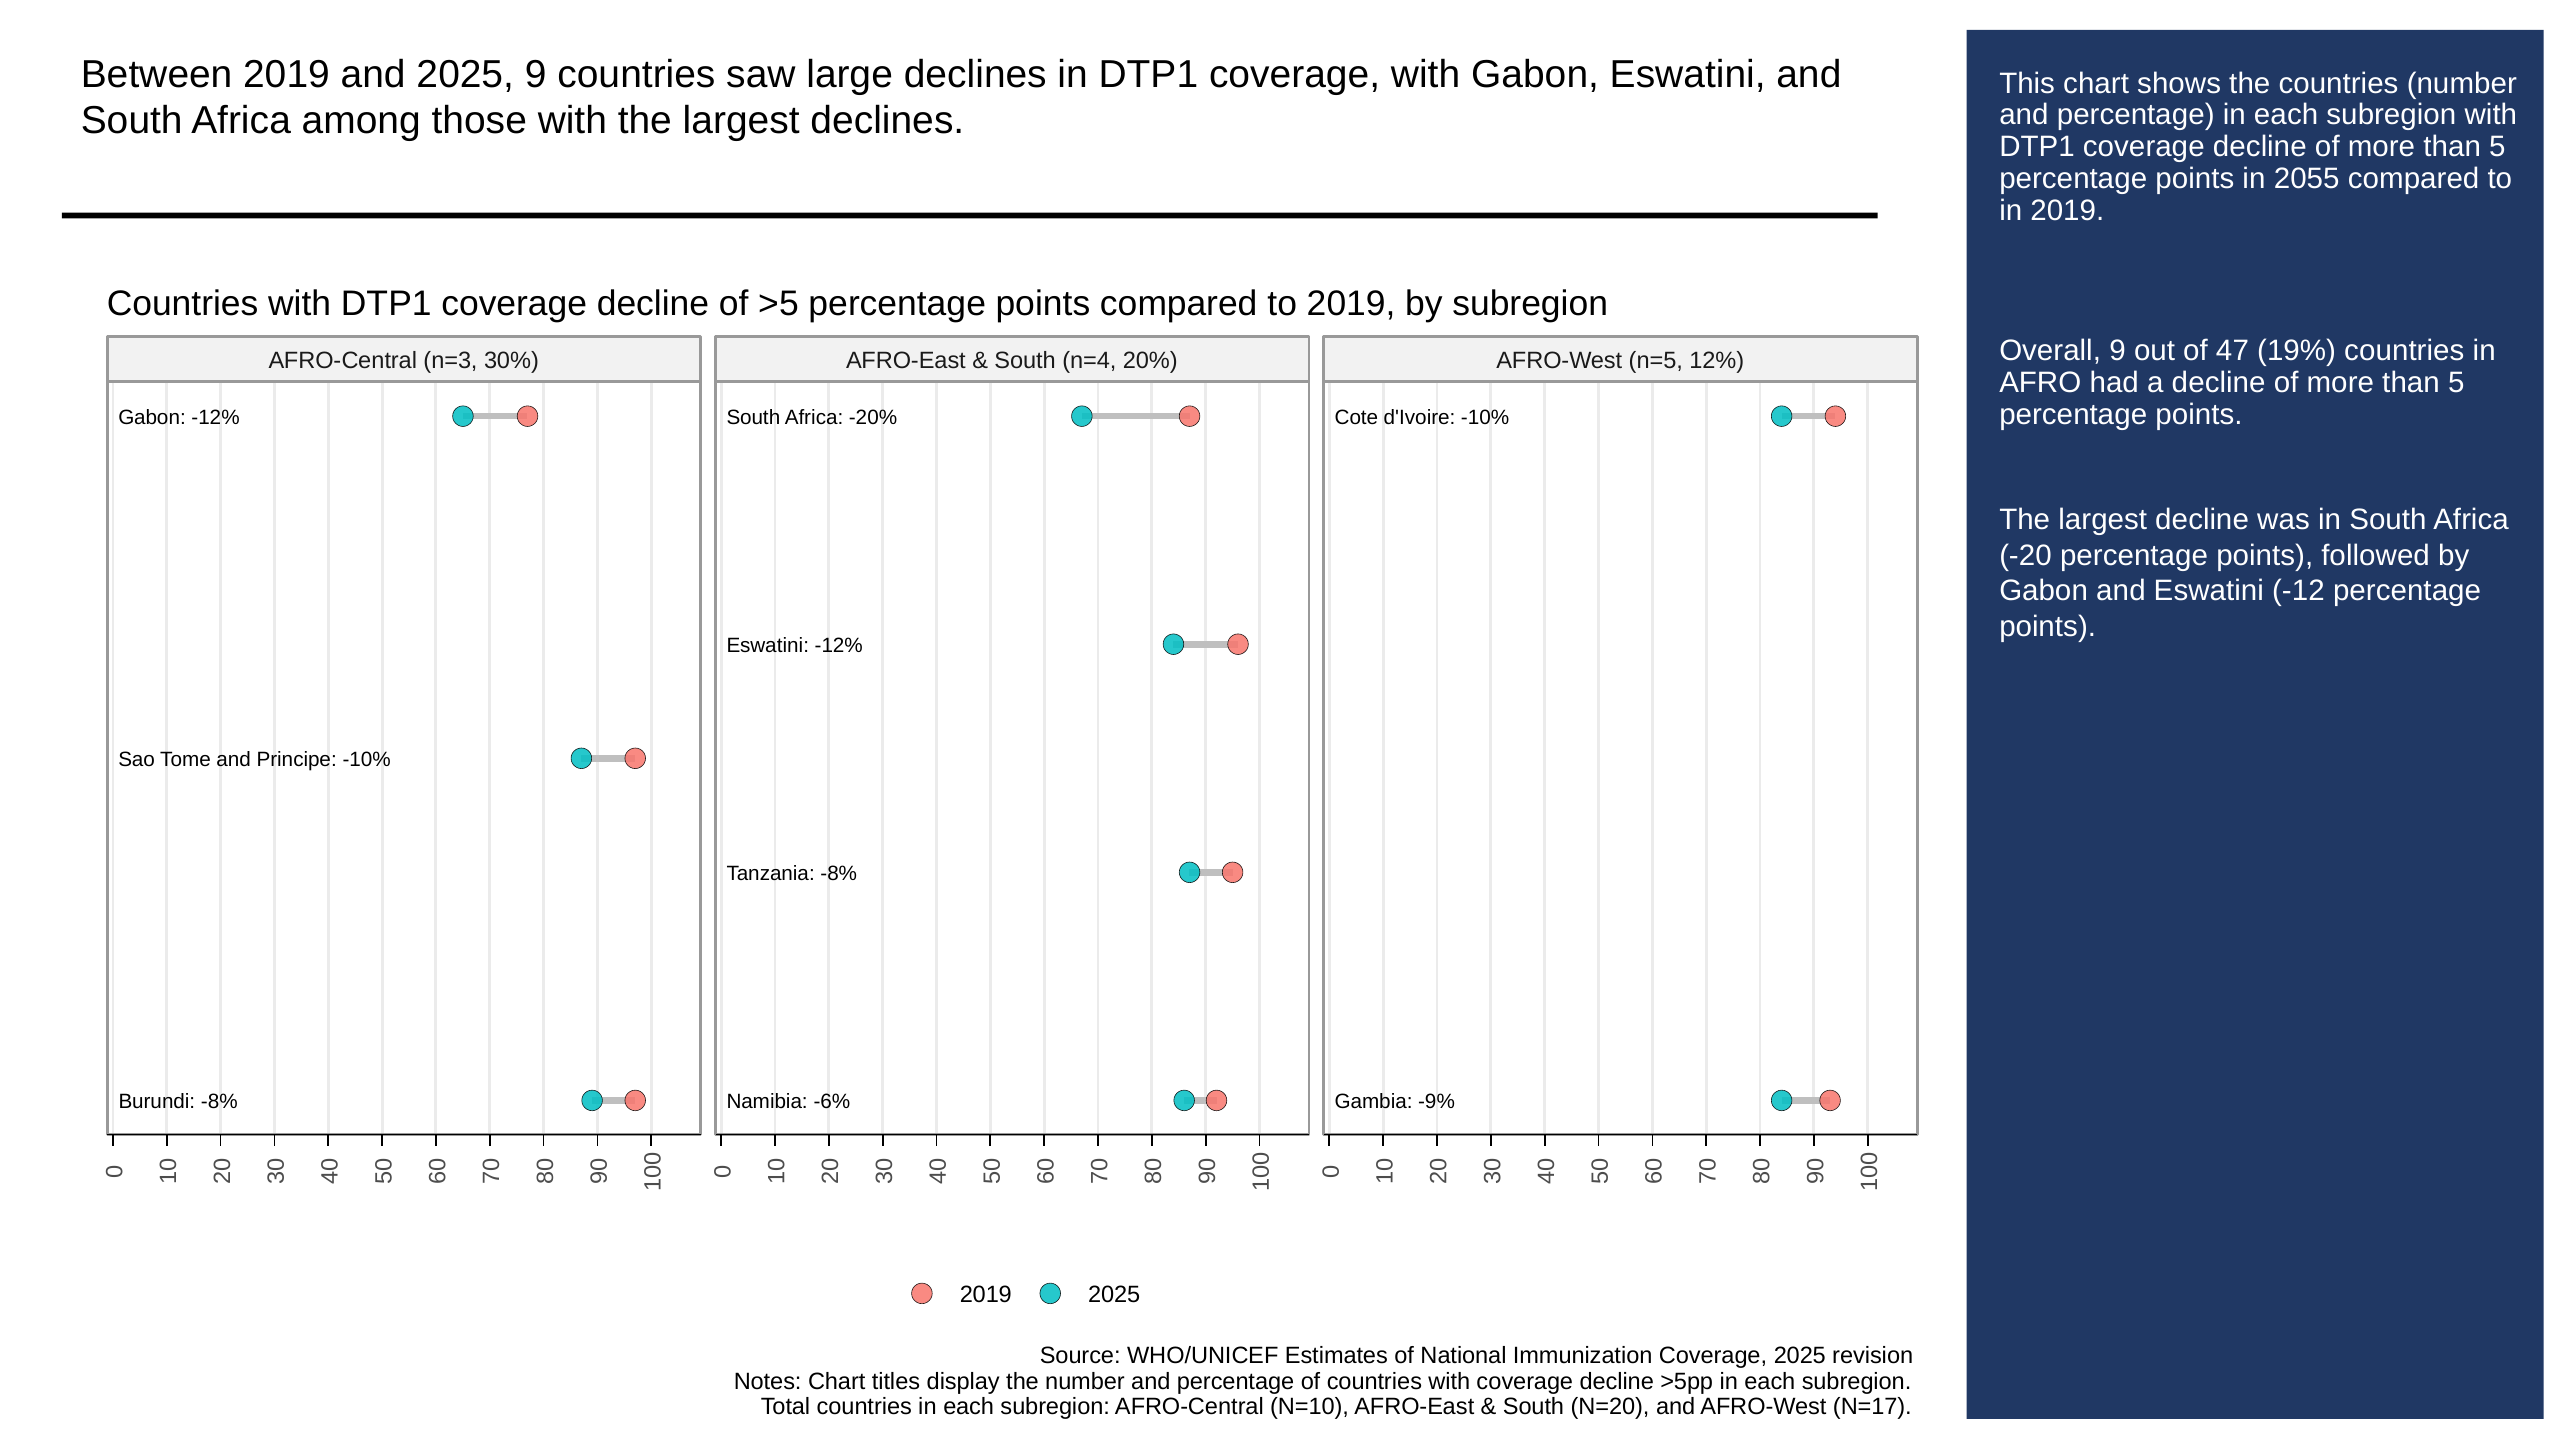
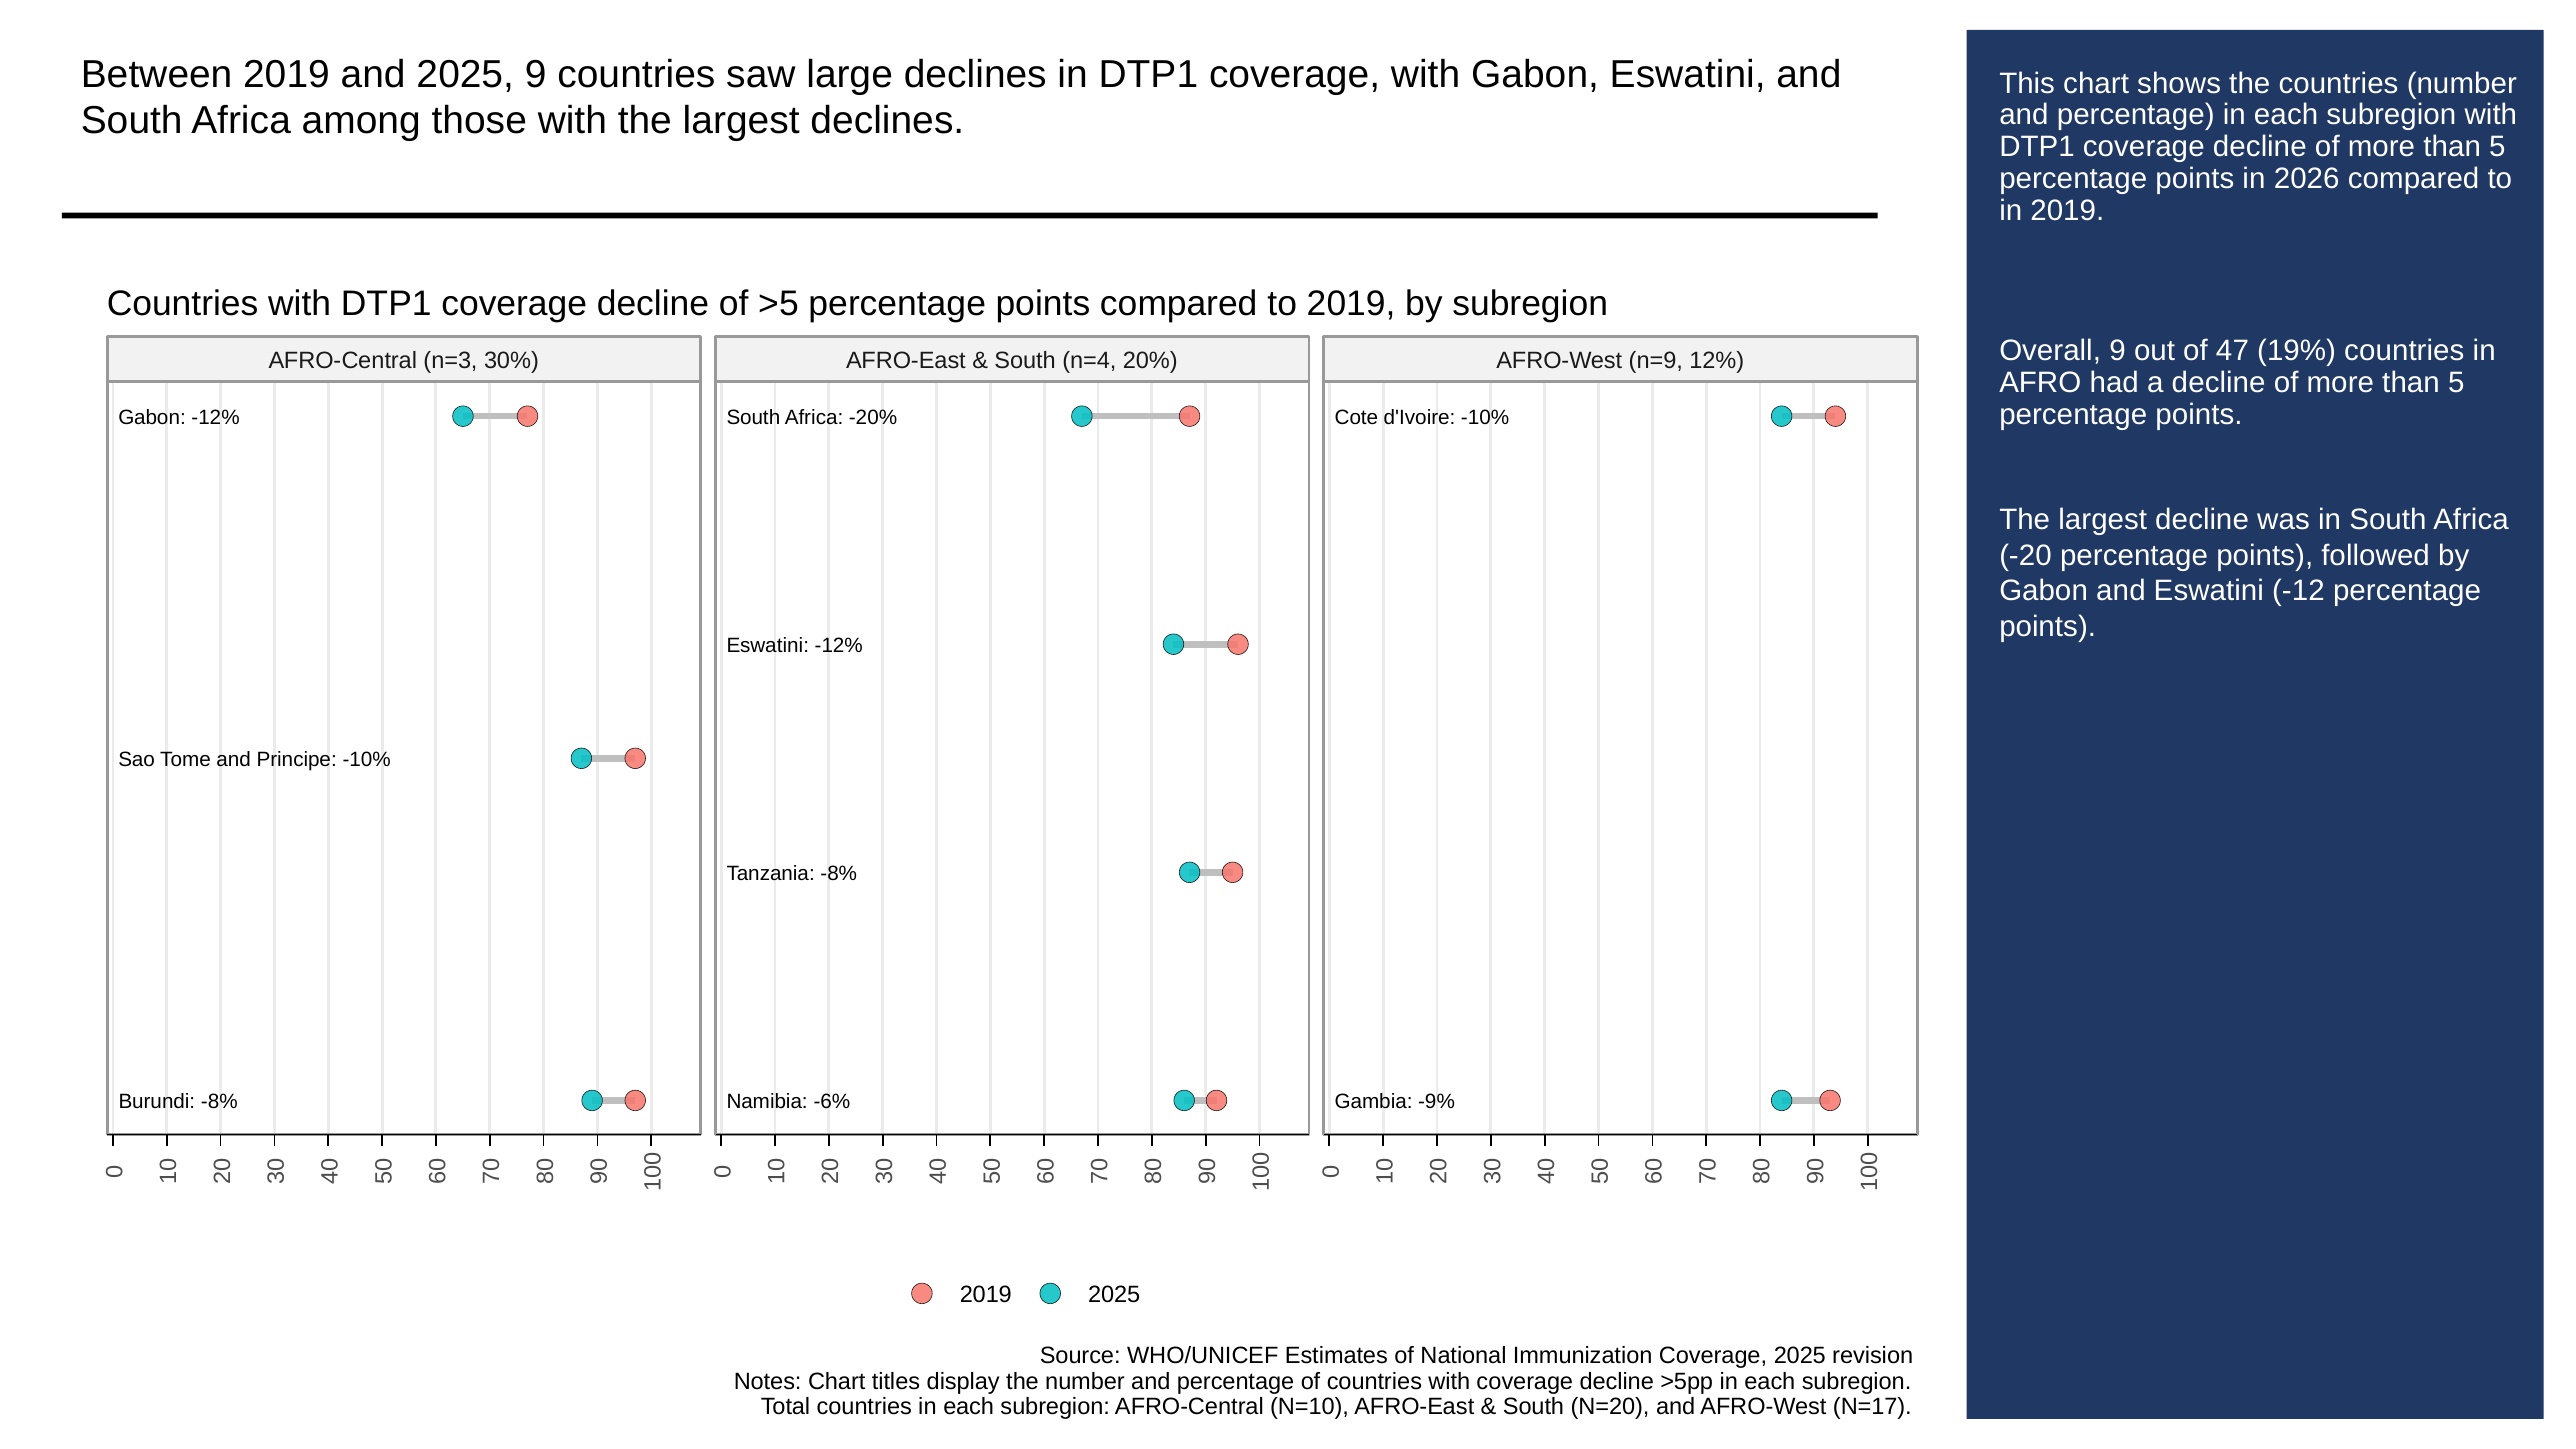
2055: 2055 -> 2026 (2307, 179)
n=5: n=5 -> n=9 (1656, 361)
